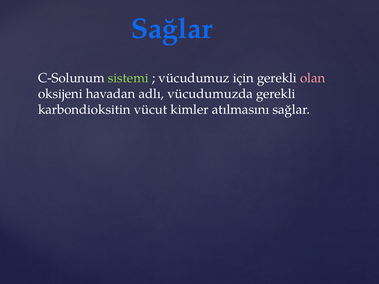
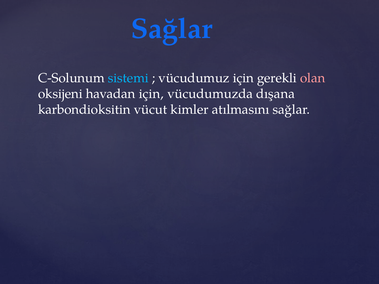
sistemi colour: light green -> light blue (128, 78)
havadan adlı: adlı -> için (151, 94)
vücudumuzda gerekli: gerekli -> dışana (276, 94)
